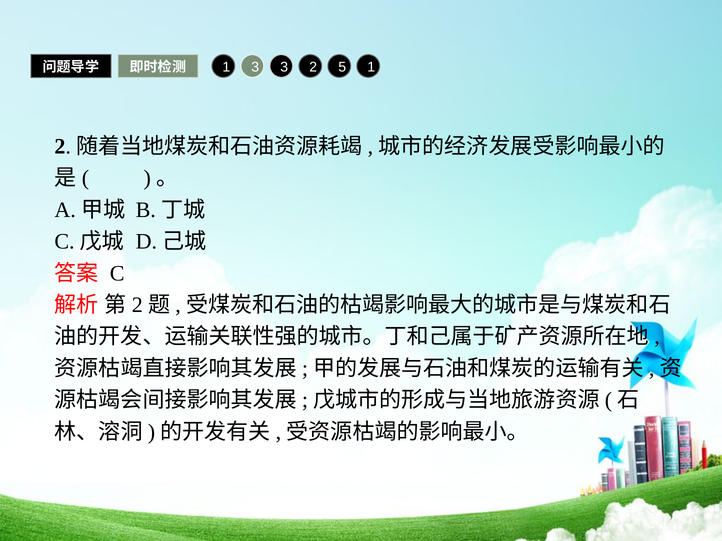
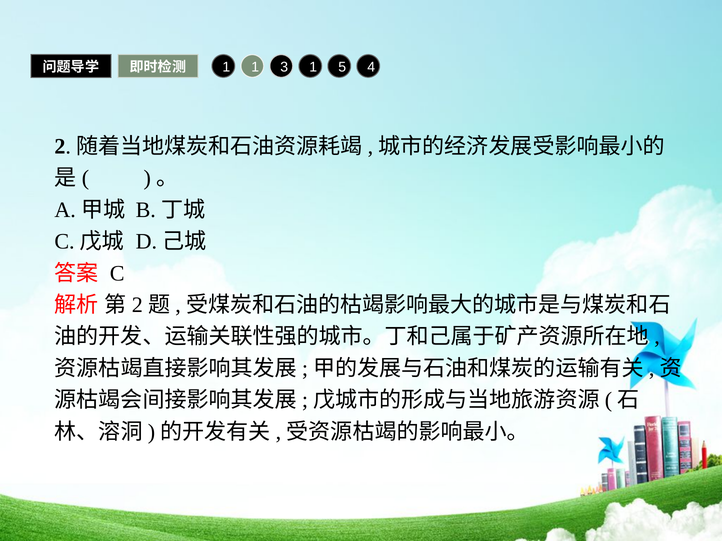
1 3: 3 -> 1 (255, 67)
3 2: 2 -> 1 (313, 67)
5 1: 1 -> 4 (371, 67)
